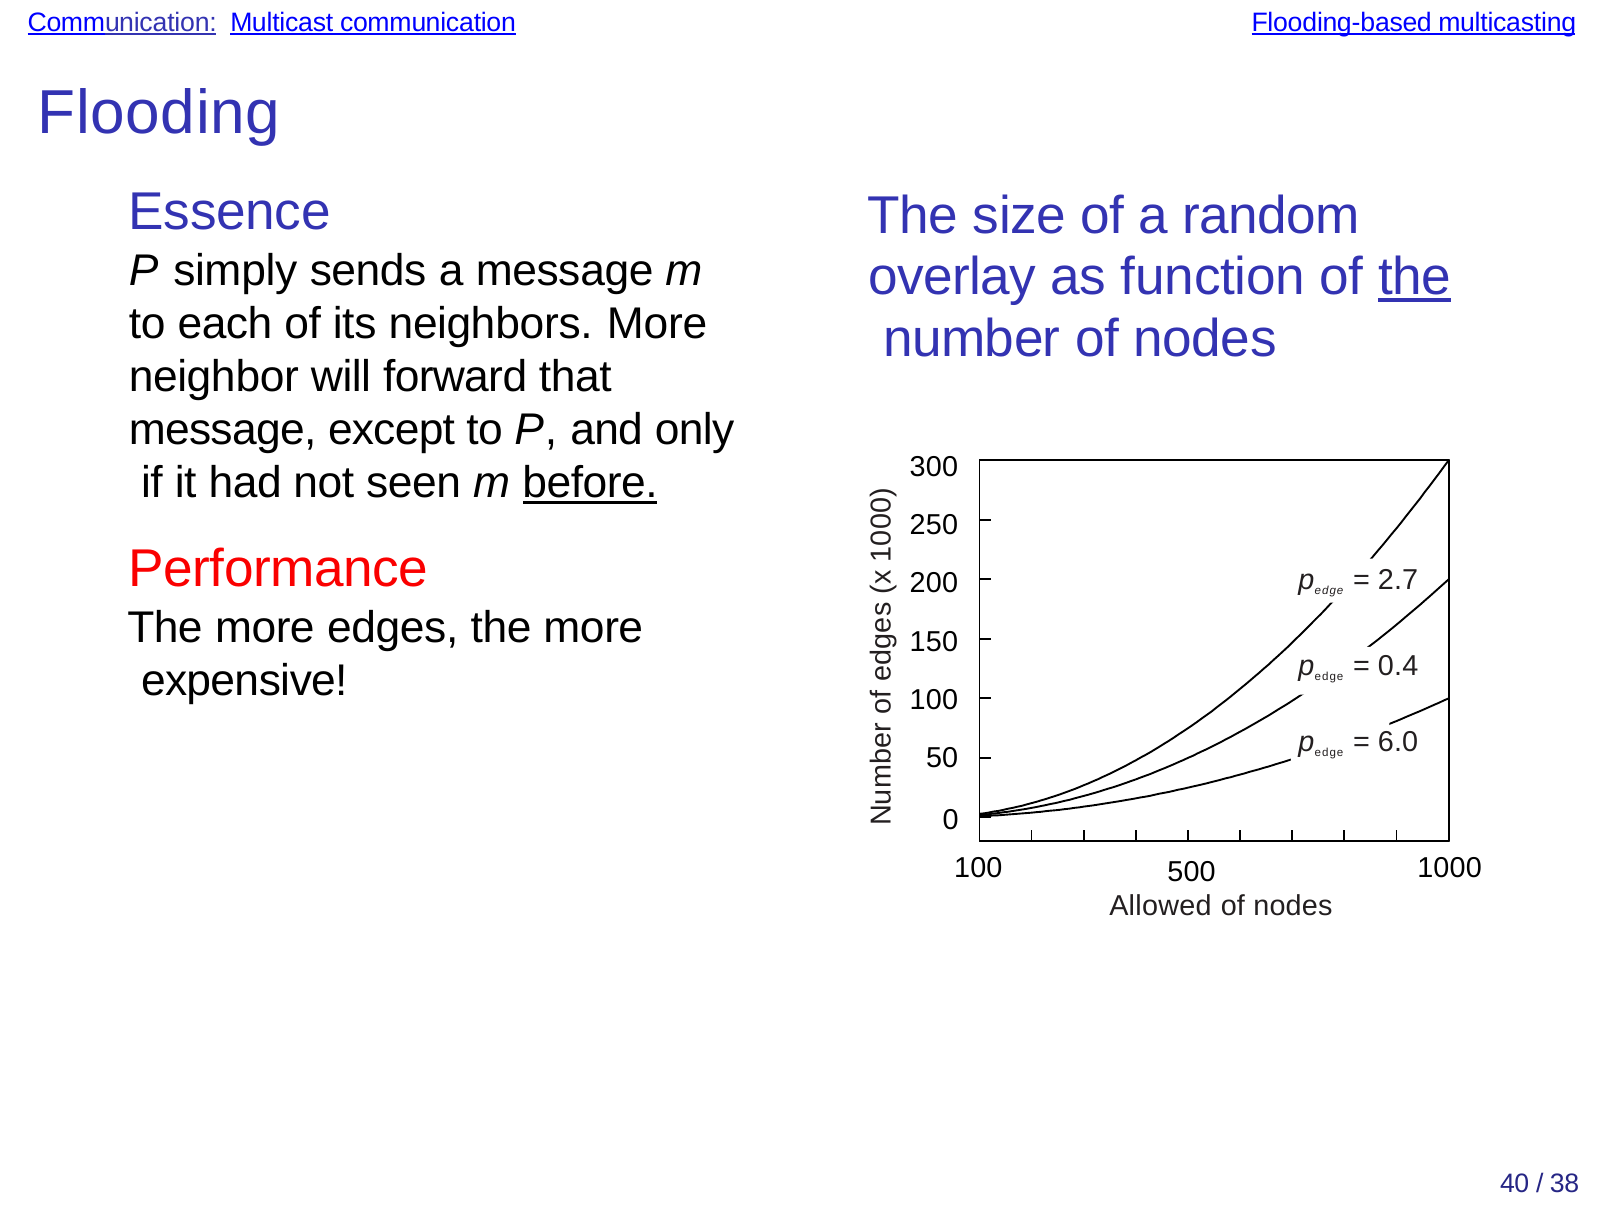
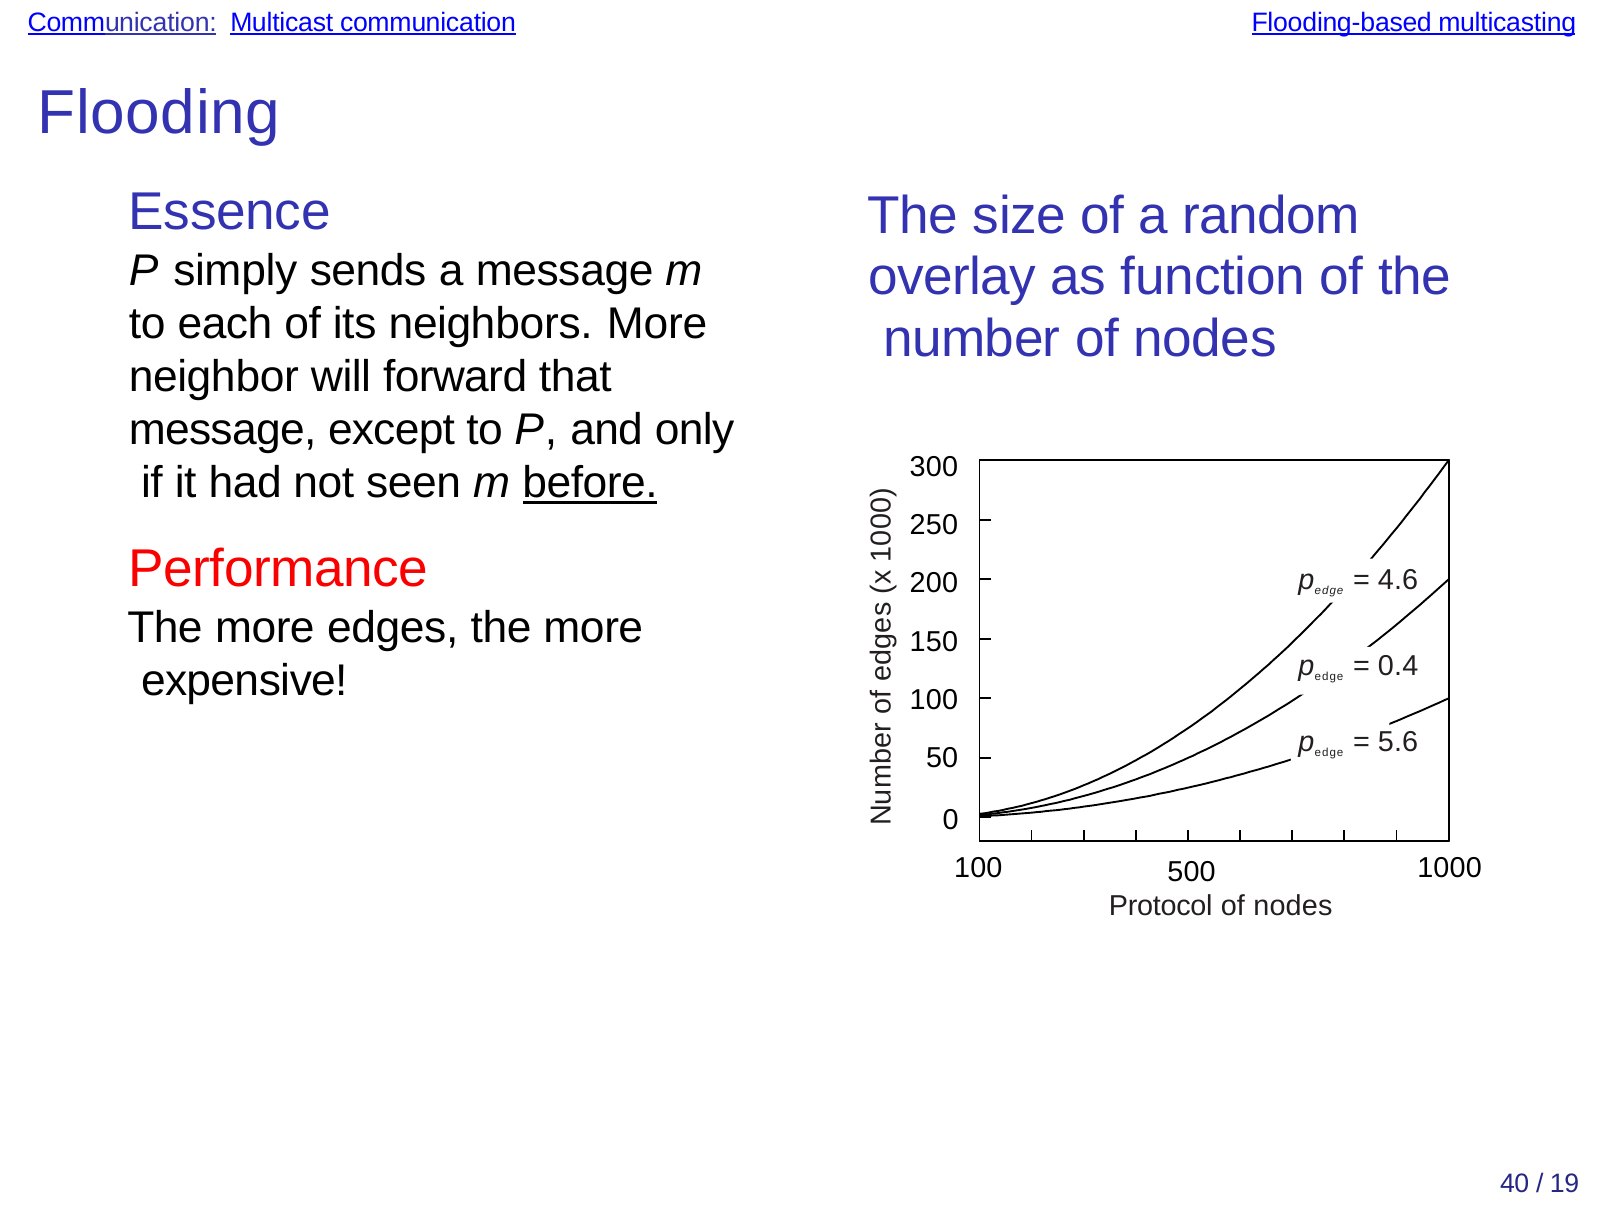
the underline: present -> none (1415, 277)
2.7: 2.7 -> 4.6 (1398, 580)
6.0: 6.0 -> 5.6 (1398, 742)
Allowed: Allowed -> Protocol (1161, 906)
38: 38 -> 19 (1565, 1184)
